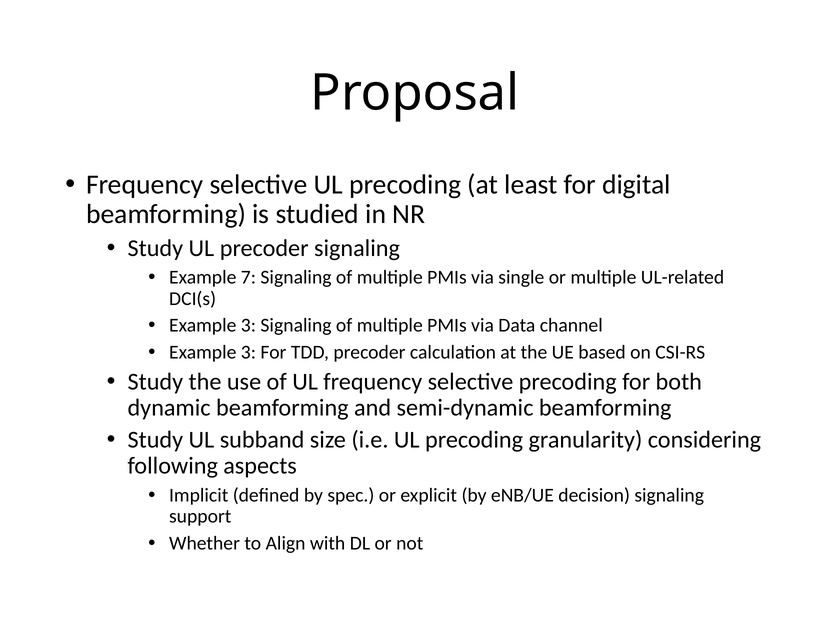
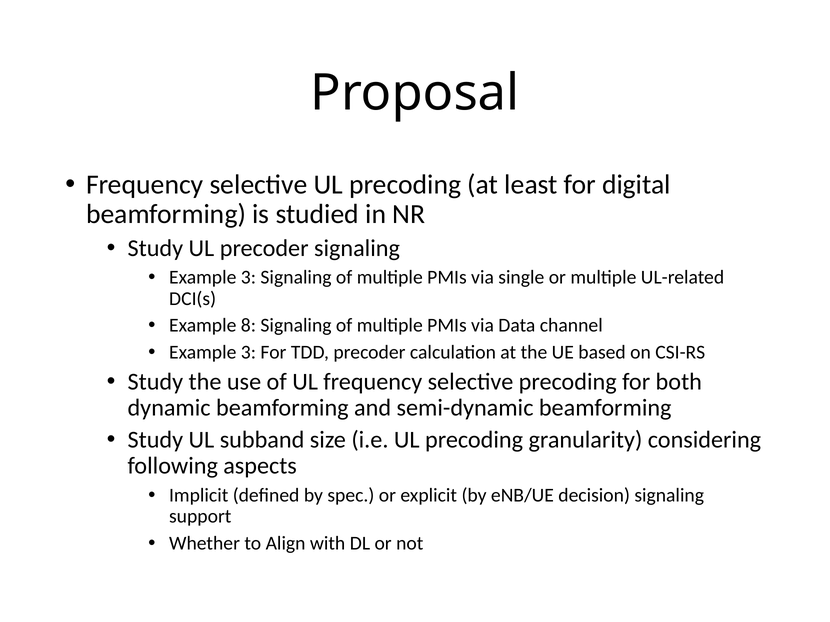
7: 7 -> 3 (248, 278)
3: 3 -> 8 (248, 326)
